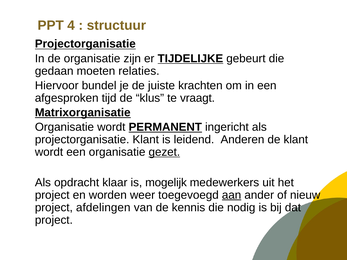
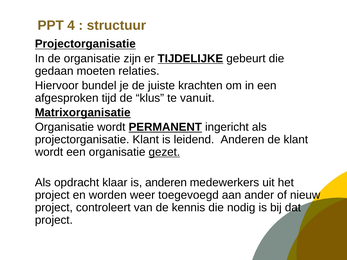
vraagt: vraagt -> vanuit (197, 98)
is mogelijk: mogelijk -> anderen (166, 183)
aan underline: present -> none (232, 195)
afdelingen: afdelingen -> controleert (103, 208)
